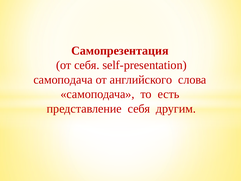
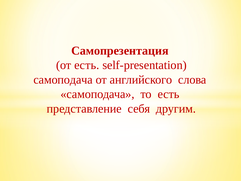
от себя: себя -> есть (87, 65)
